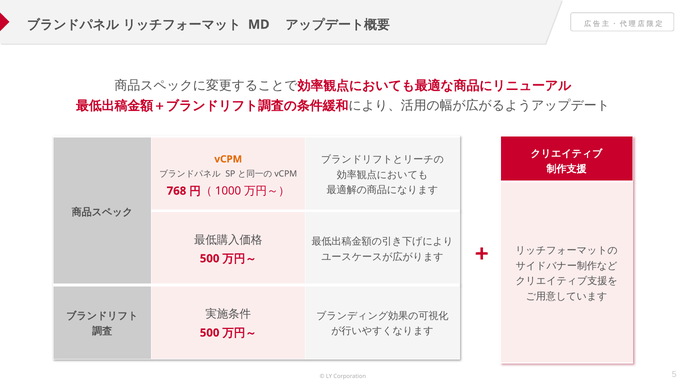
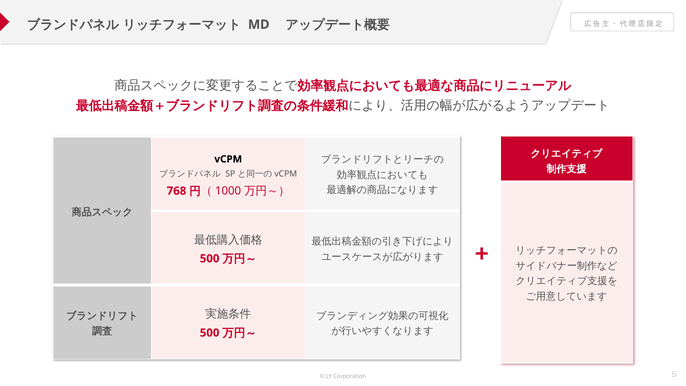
vCPM colour: orange -> black (228, 159)
